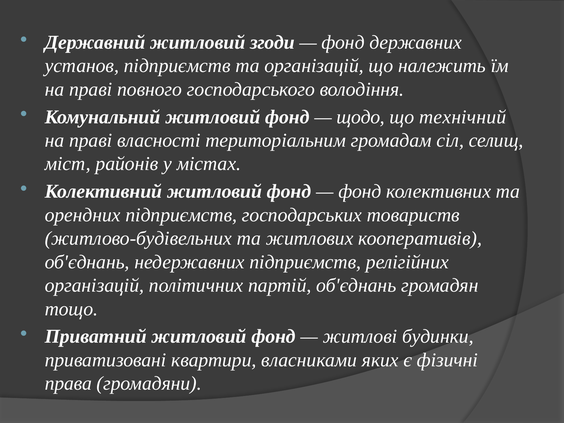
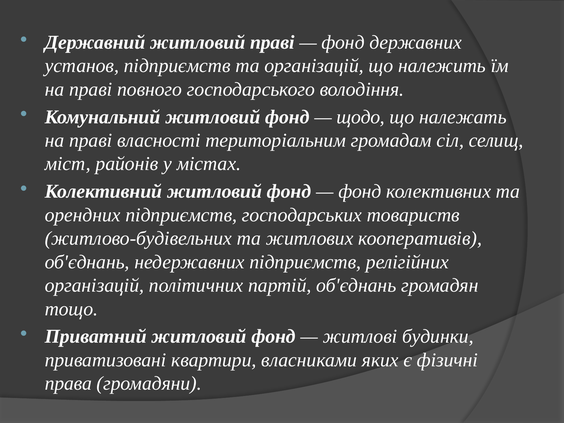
житловий згоди: згоди -> праві (272, 42)
технічний: технічний -> належать (463, 117)
